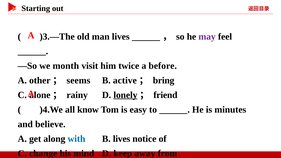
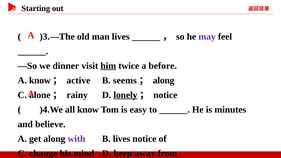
month: month -> dinner (66, 66)
him underline: none -> present (108, 66)
A other: other -> know (40, 80)
seems: seems -> active (78, 80)
active: active -> seems (125, 80)
bring: bring -> along (164, 80)
friend: friend -> notice (165, 95)
with colour: blue -> purple (76, 139)
